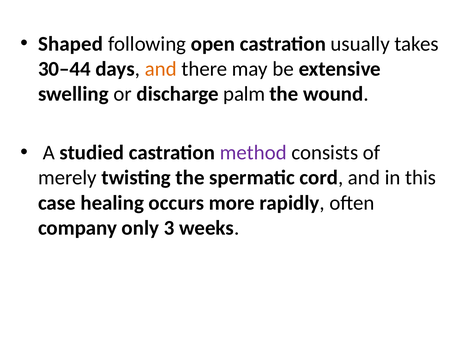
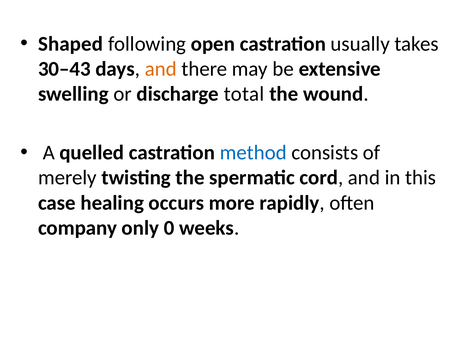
30–44: 30–44 -> 30–43 (64, 69)
palm: palm -> total (244, 94)
studied: studied -> quelled (92, 152)
method colour: purple -> blue (253, 152)
3: 3 -> 0 (169, 228)
